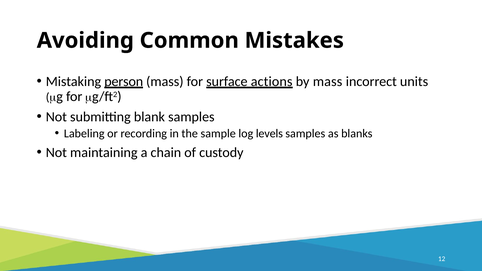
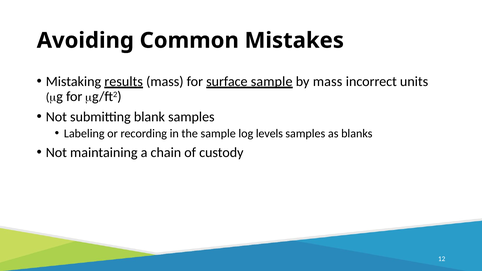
person: person -> results (124, 81)
surface actions: actions -> sample (272, 81)
